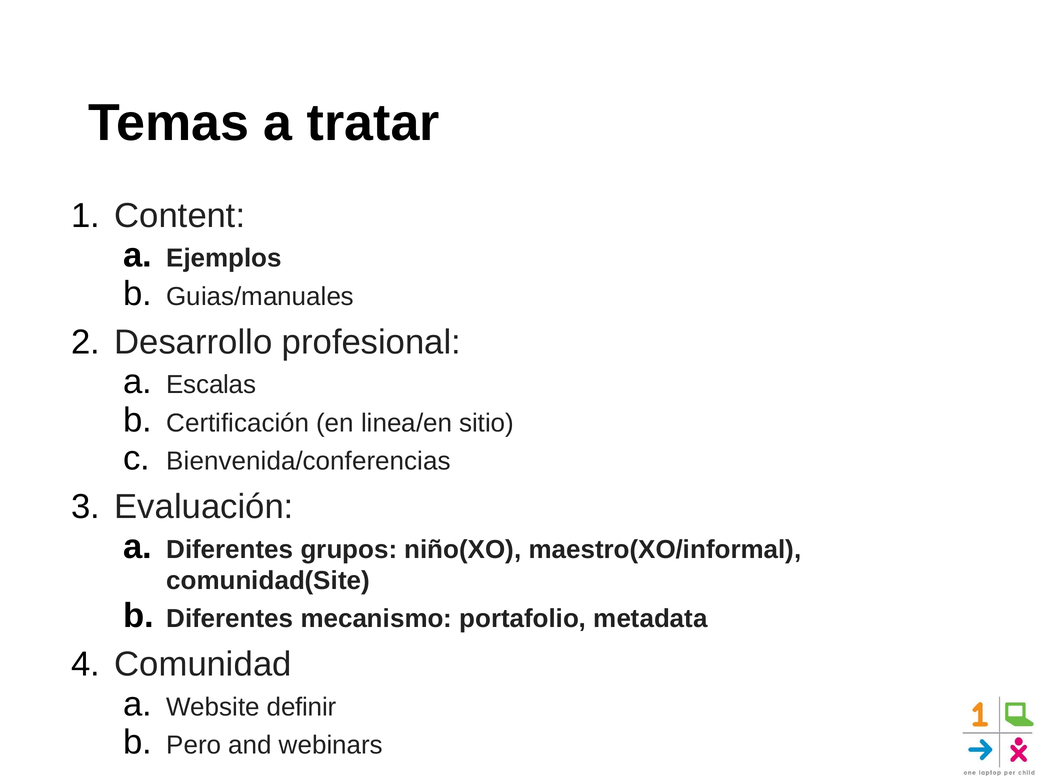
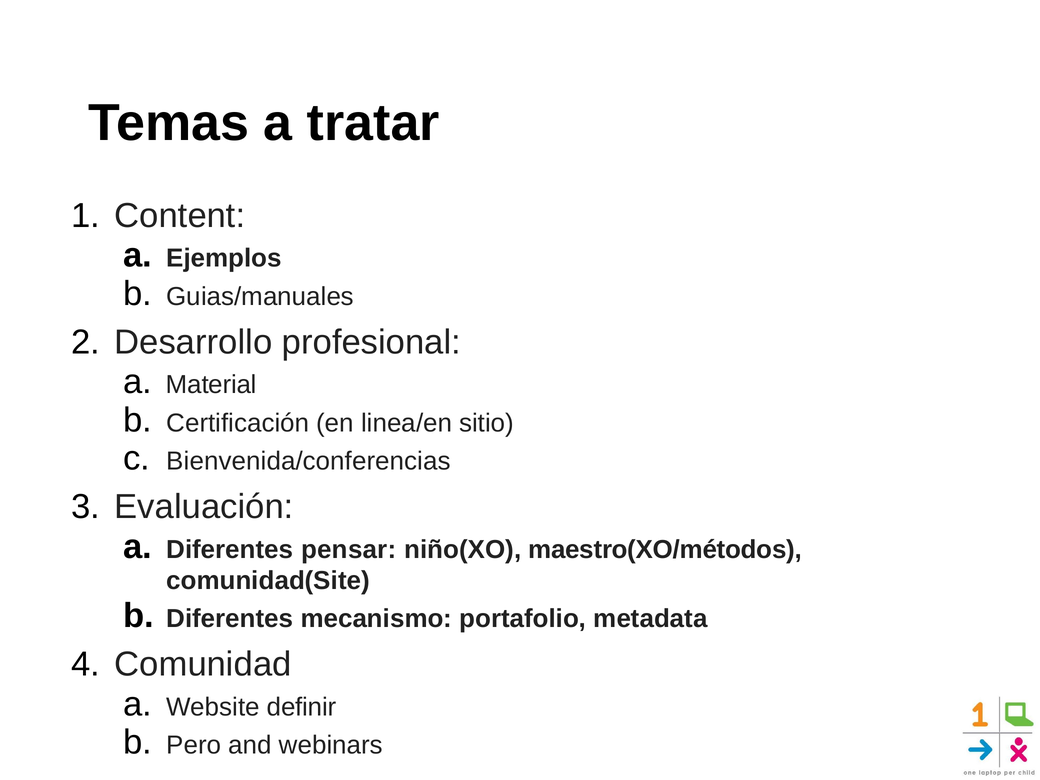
Escalas: Escalas -> Material (211, 385)
grupos: grupos -> pensar (349, 549)
maestro(XO/informal: maestro(XO/informal -> maestro(XO/métodos (665, 549)
